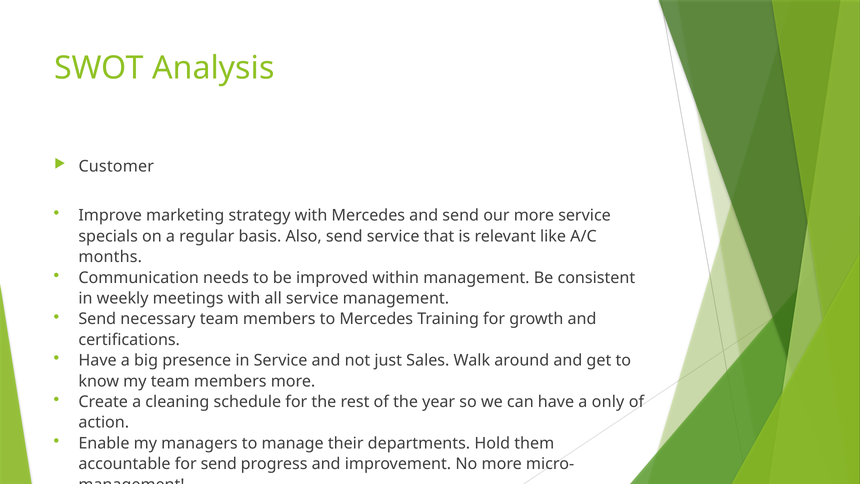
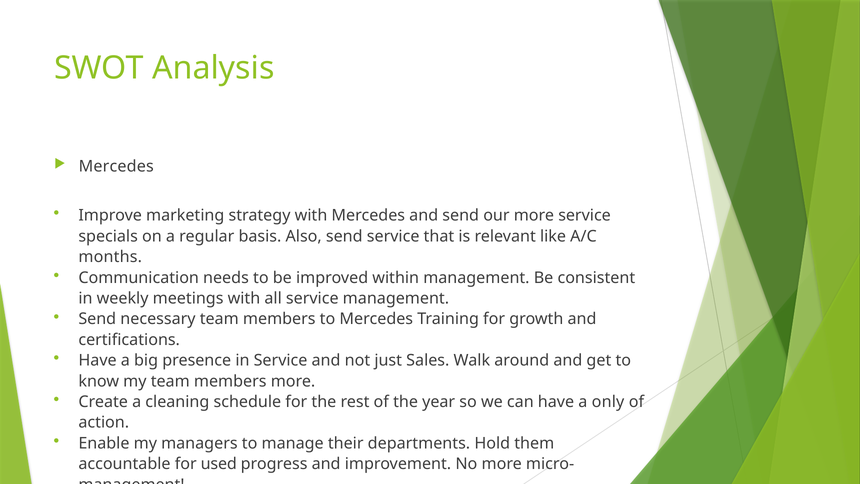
Customer: Customer -> Mercedes (116, 166)
for send: send -> used (219, 464)
